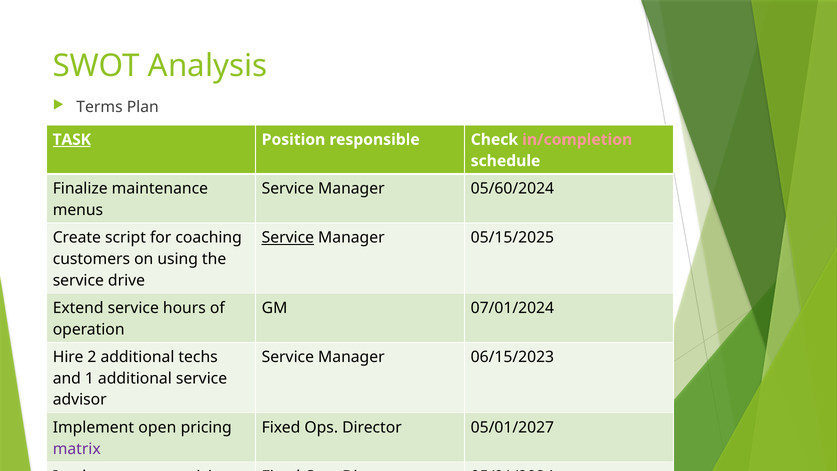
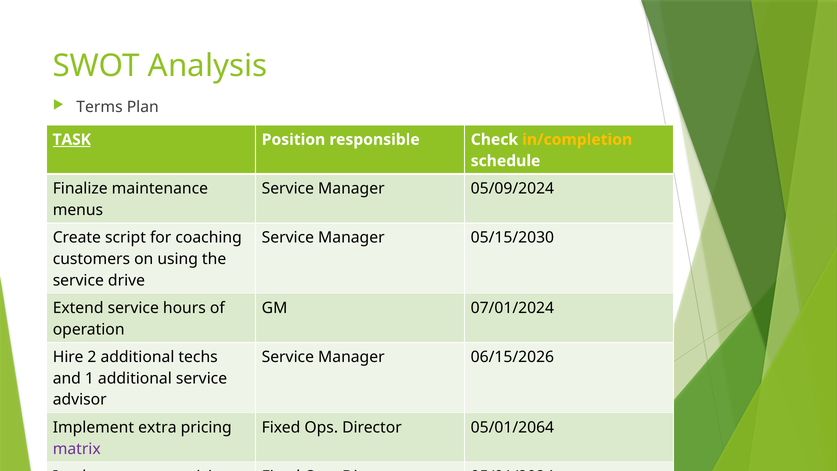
in/completion colour: pink -> yellow (577, 140)
05/60/2024: 05/60/2024 -> 05/09/2024 (512, 189)
Service underline: present -> none (288, 238)
05/15/2025: 05/15/2025 -> 05/15/2030 (512, 238)
06/15/2023: 06/15/2023 -> 06/15/2026 (512, 357)
open: open -> extra (157, 427)
05/01/2027: 05/01/2027 -> 05/01/2064 (512, 427)
